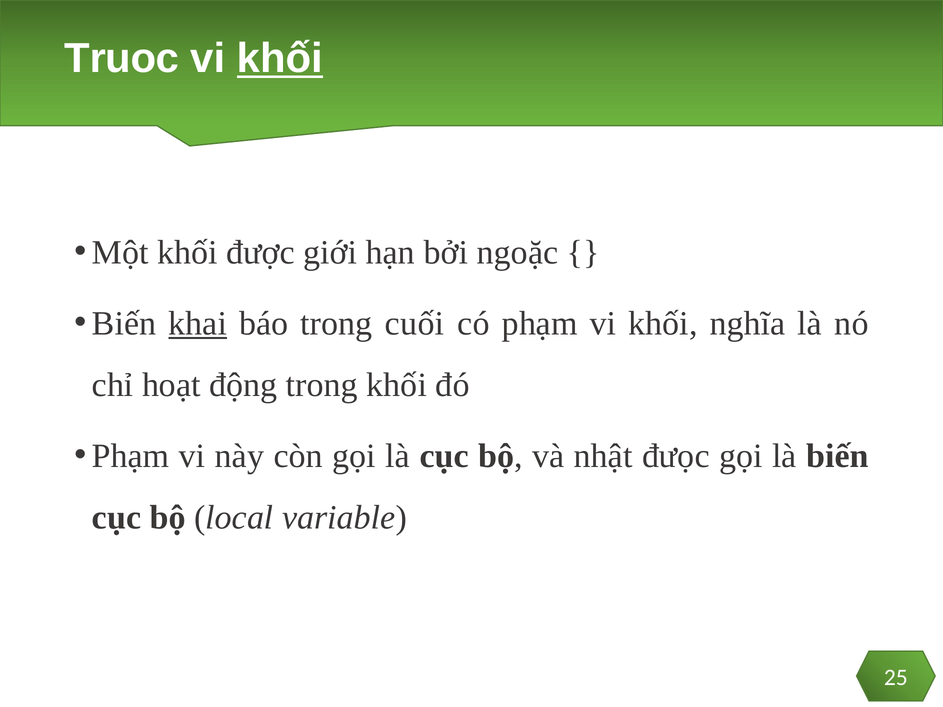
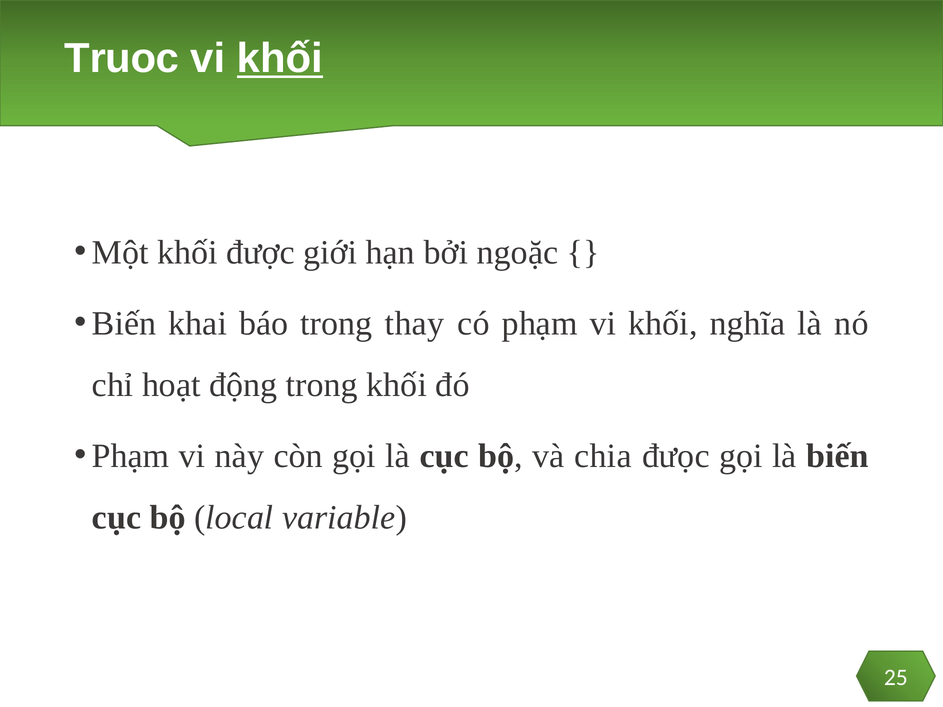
khai underline: present -> none (198, 324)
cuối: cuối -> thay (415, 324)
nhật: nhật -> chia (603, 456)
